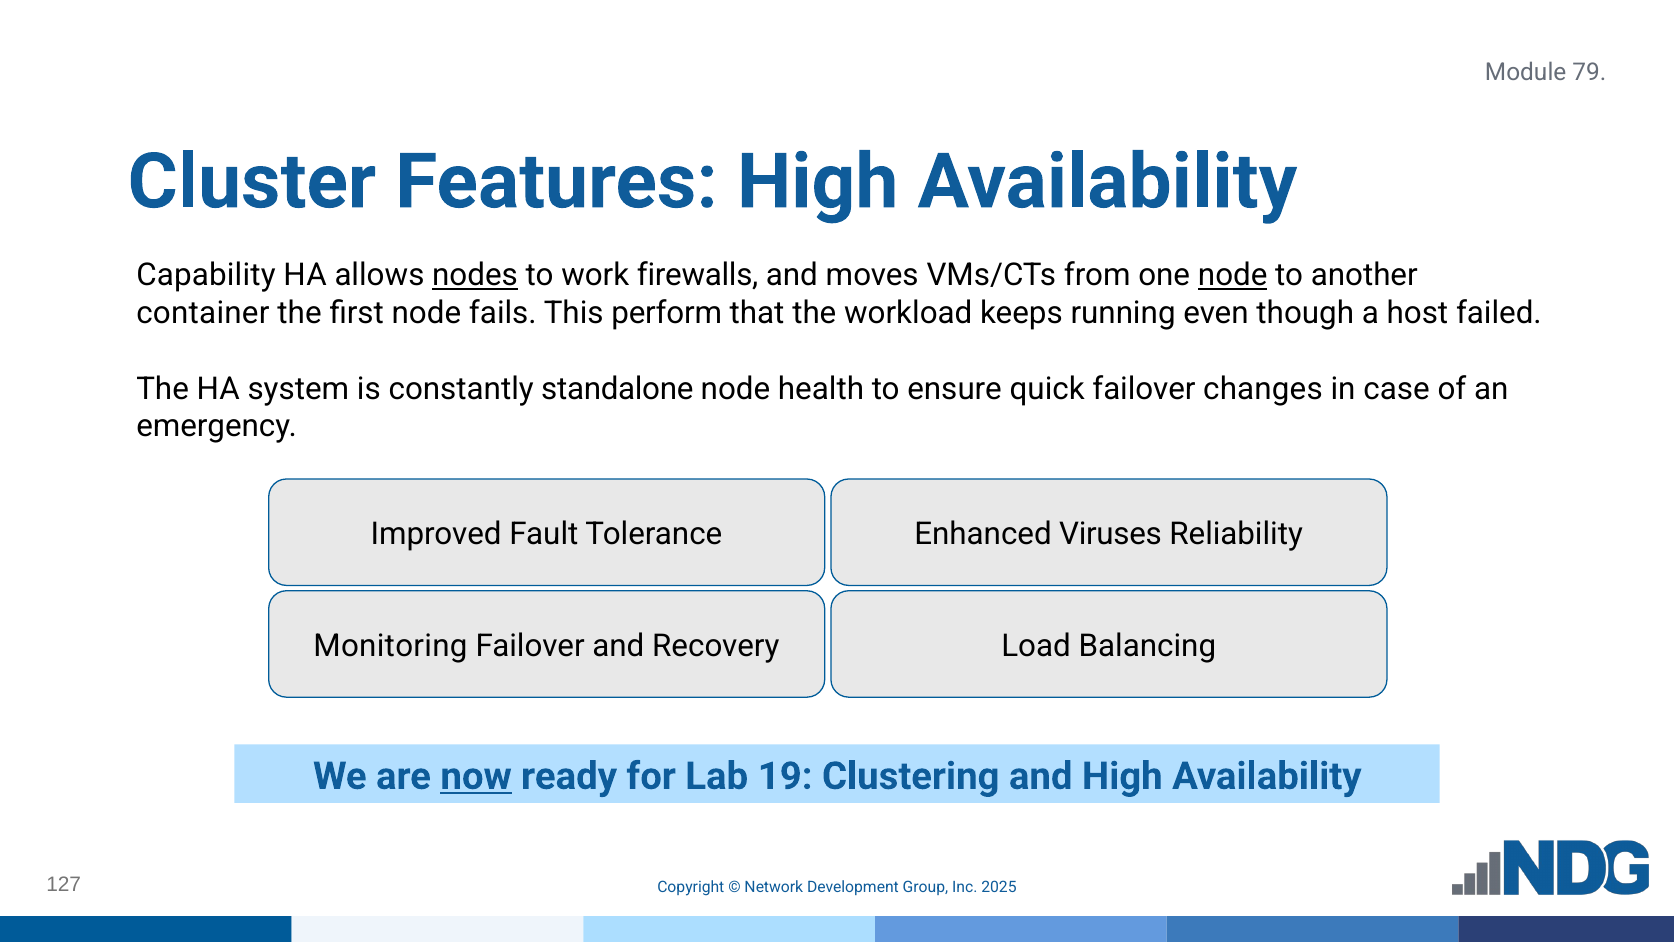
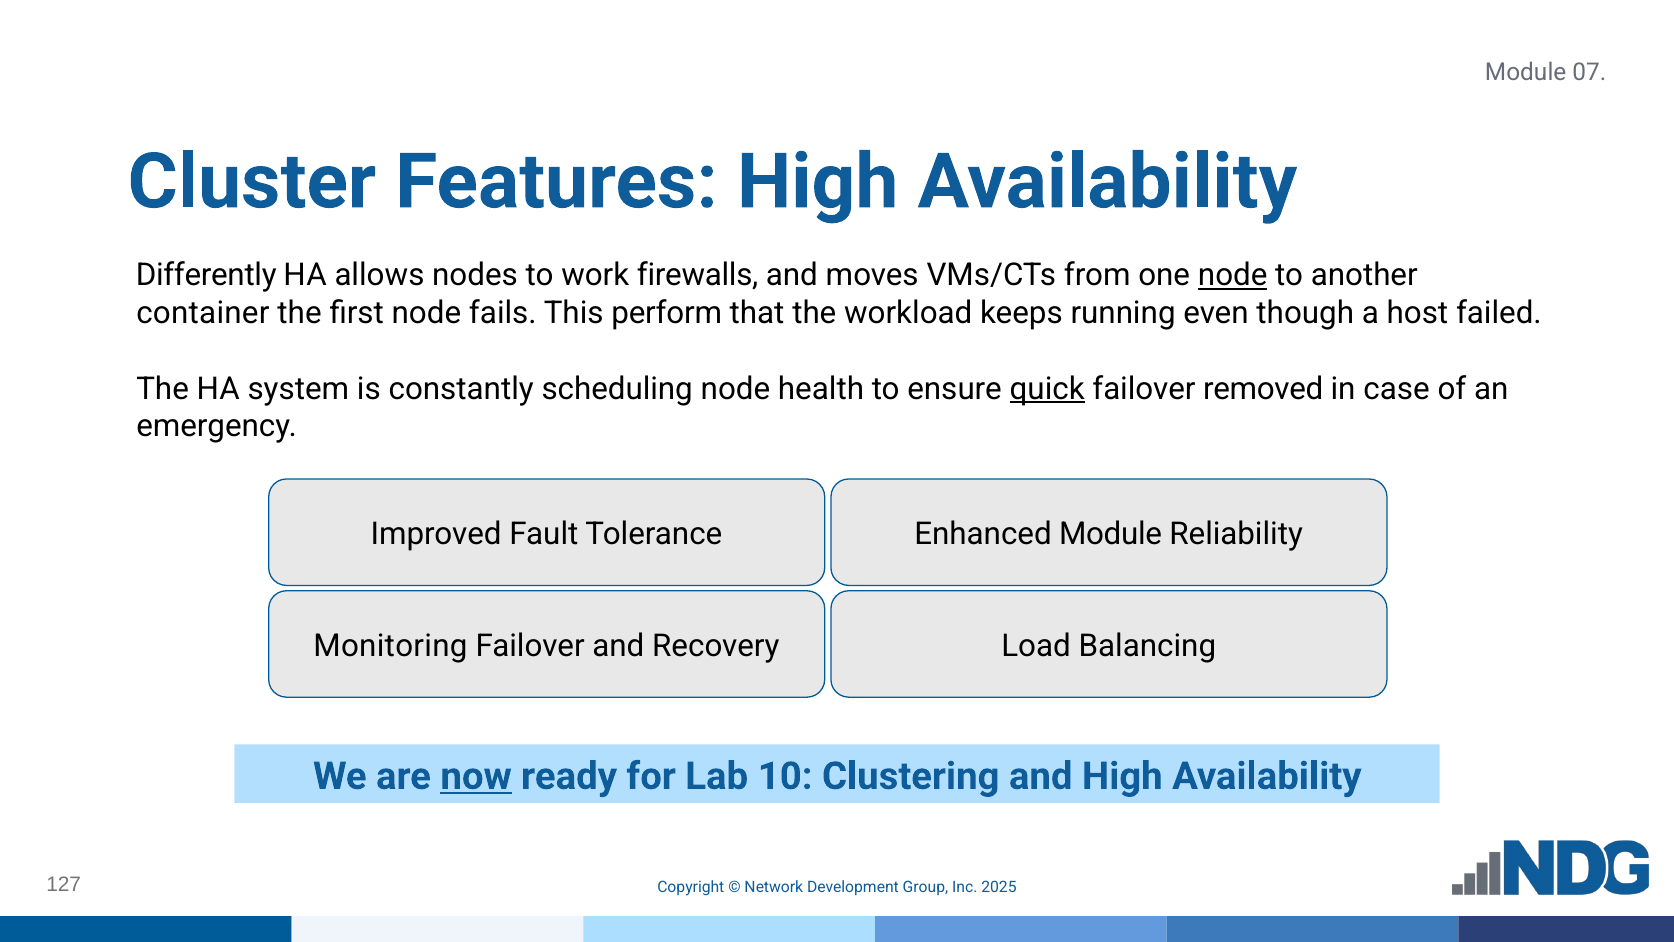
79: 79 -> 07 (1589, 73)
Capability: Capability -> Differently (206, 275)
nodes underline: present -> none (475, 275)
standalone: standalone -> scheduling (617, 388)
quick underline: none -> present (1047, 388)
changes: changes -> removed (1263, 388)
Enhanced Viruses: Viruses -> Module (1111, 534)
19: 19 -> 10 (785, 776)
